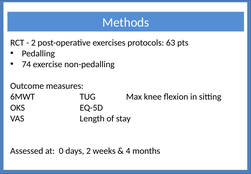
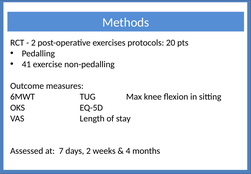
63: 63 -> 20 (171, 43)
74: 74 -> 41 (26, 64)
0: 0 -> 7 (61, 151)
